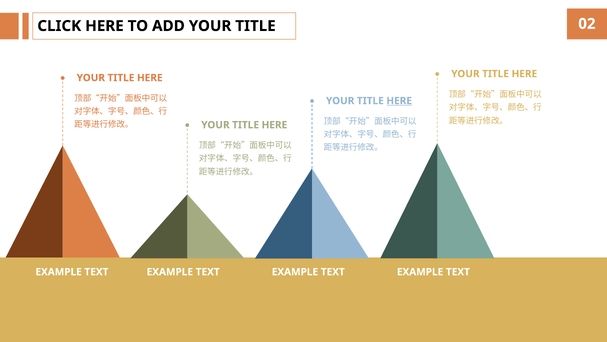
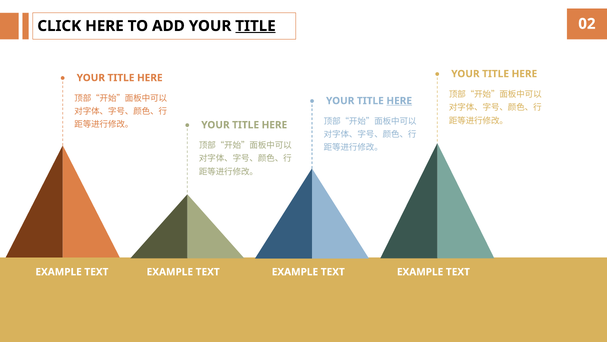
TITLE underline: none -> present (256, 26)
